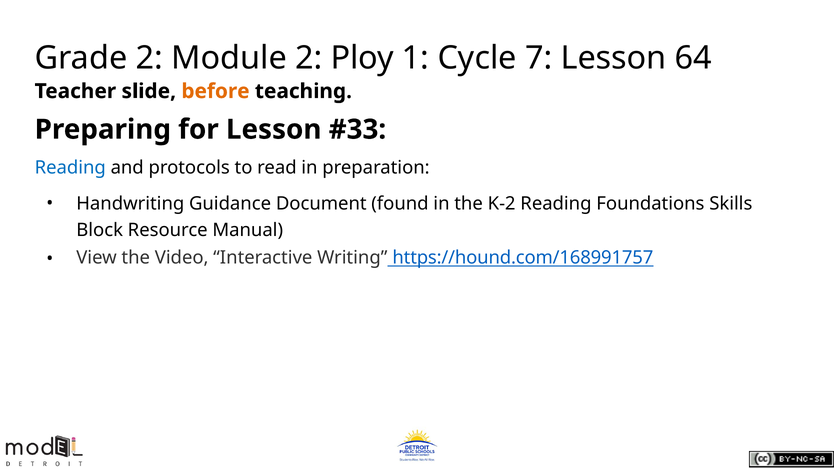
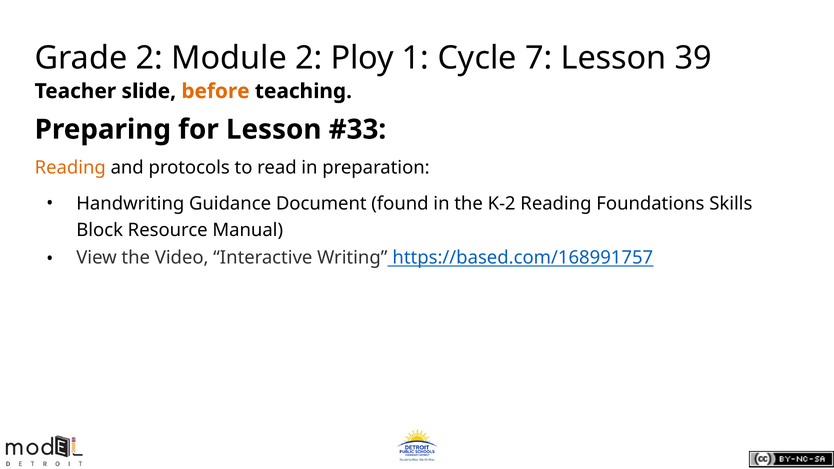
64: 64 -> 39 (693, 58)
Reading colour: blue -> orange (70, 168)
https://hound.com/168991757: https://hound.com/168991757 -> https://based.com/168991757 (523, 258)
